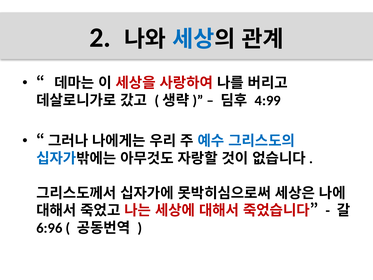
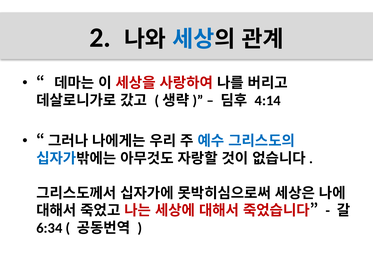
4:99: 4:99 -> 4:14 (268, 100)
6:96: 6:96 -> 6:34 (49, 228)
